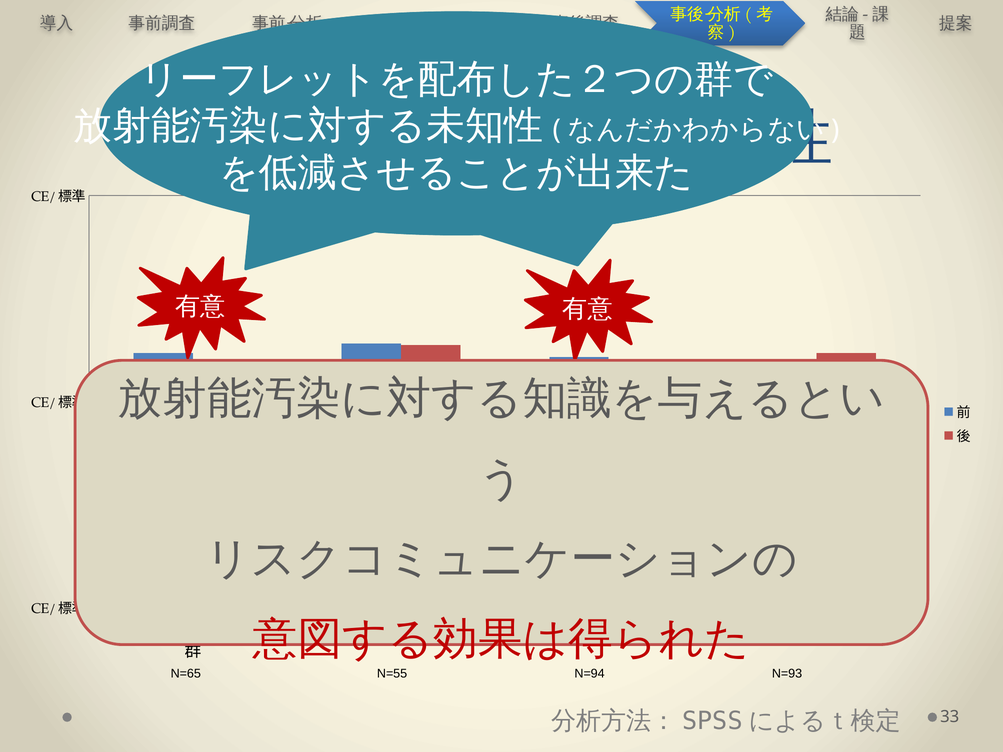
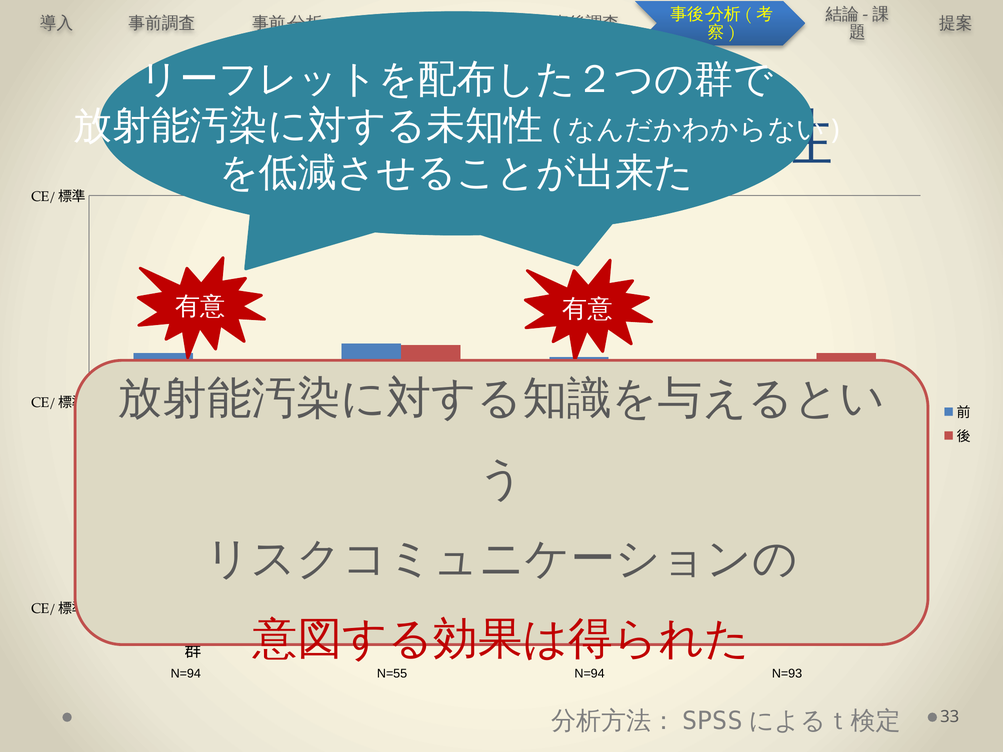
N=65: N=65 -> N=94 (186, 674)
